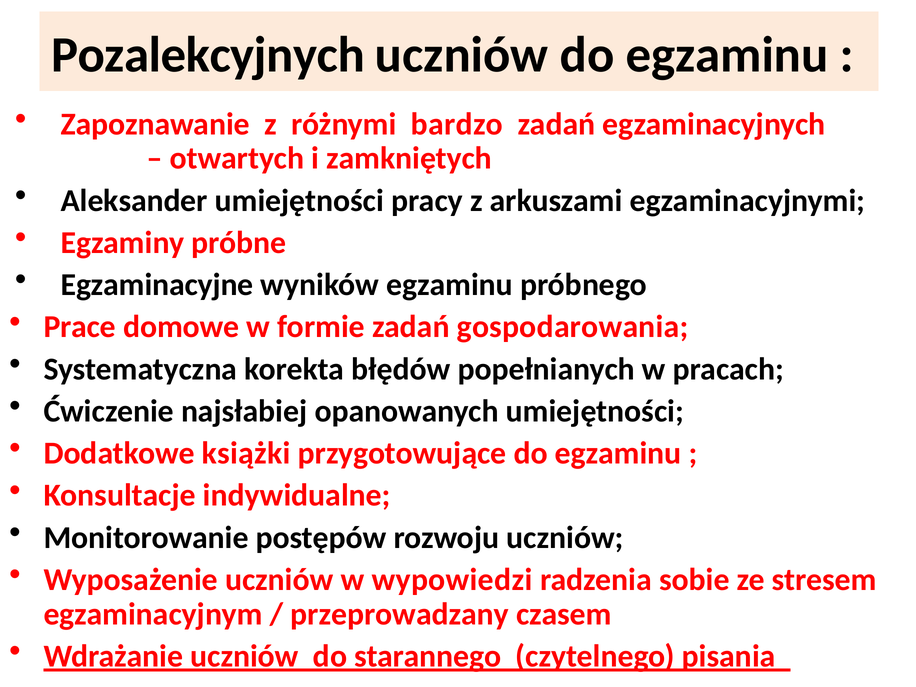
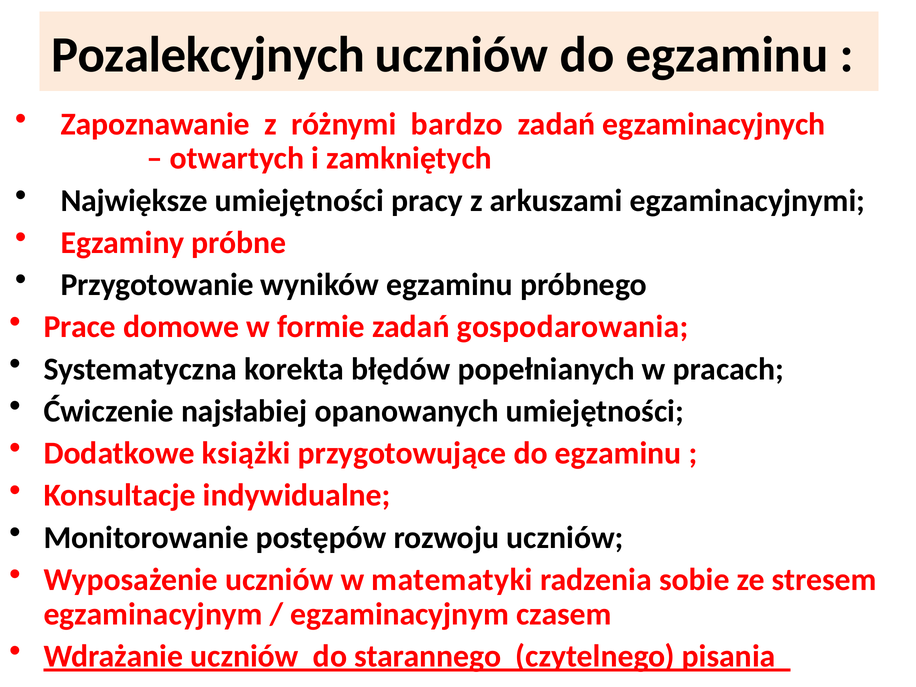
Aleksander: Aleksander -> Największe (134, 201)
Egzaminacyjne: Egzaminacyjne -> Przygotowanie (157, 285)
wypowiedzi: wypowiedzi -> matematyki (452, 580)
przeprowadzany: przeprowadzany -> egzaminacyjnym (400, 614)
